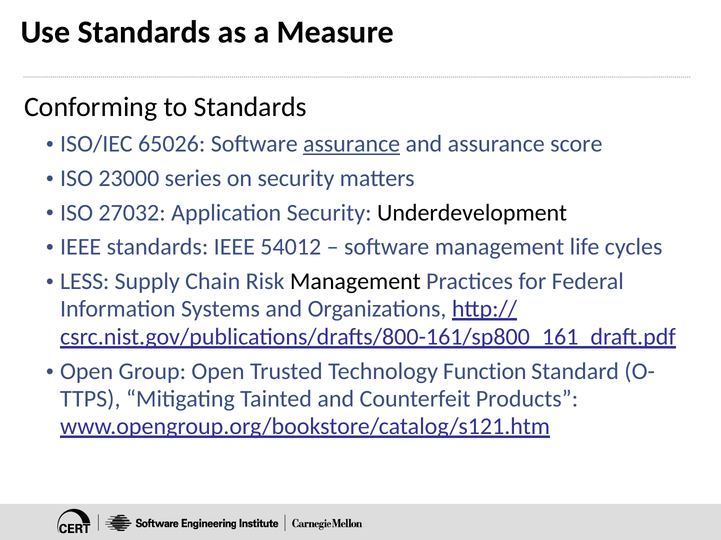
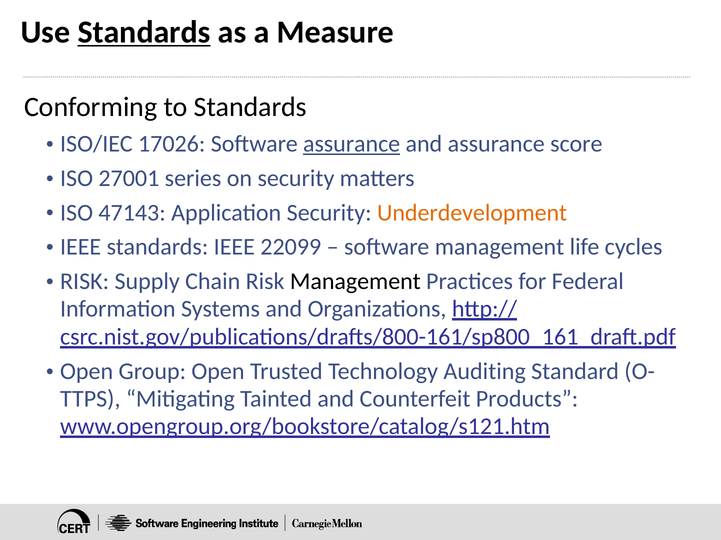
Standards underline: none -> present (144, 32)
65026: 65026 -> 17026 (172, 144)
23000: 23000 -> 27001 (129, 179)
27032: 27032 -> 47143 (132, 213)
Underdevelopment colour: black -> orange (472, 213)
54012: 54012 -> 22099 (291, 247)
LESS: LESS -> RISK (85, 282)
Function: Function -> Auditing (485, 372)
